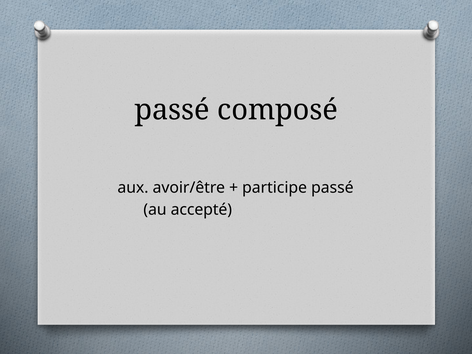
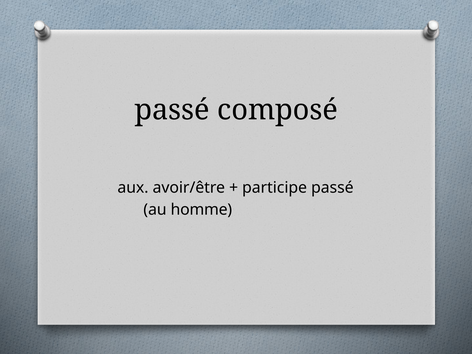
accepté: accepté -> homme (201, 210)
